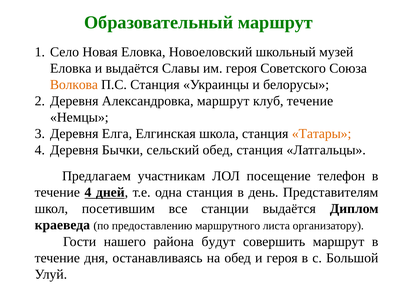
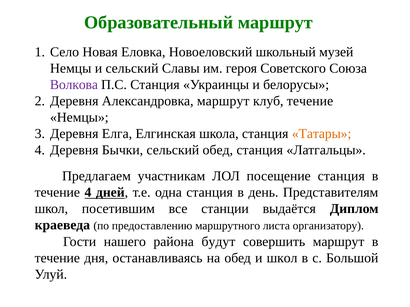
Еловка: Еловка -> Немцы (71, 68)
и выдаётся: выдаётся -> сельский (132, 68)
Волкова colour: orange -> purple (74, 85)
посещение телефон: телефон -> станция (341, 176)
и героя: героя -> школ (282, 258)
